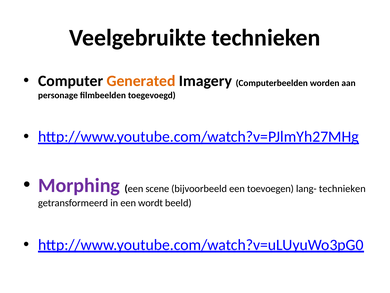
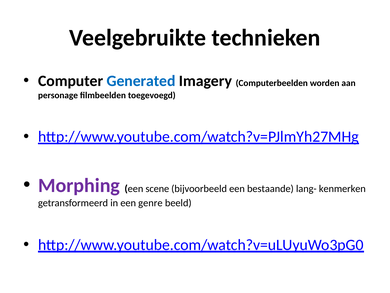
Generated colour: orange -> blue (141, 81)
toevoegen: toevoegen -> bestaande (270, 188)
lang- technieken: technieken -> kenmerken (342, 188)
wordt: wordt -> genre (150, 203)
